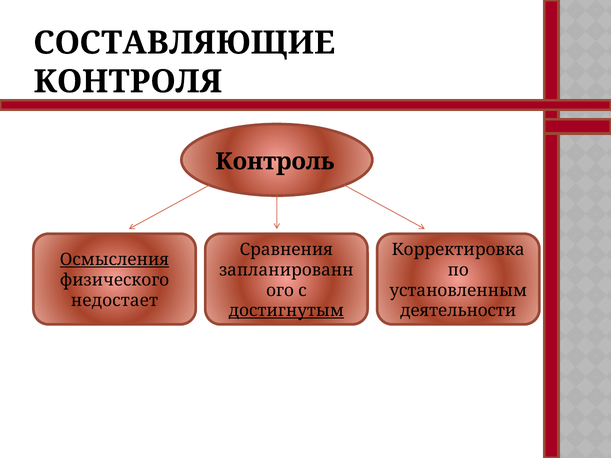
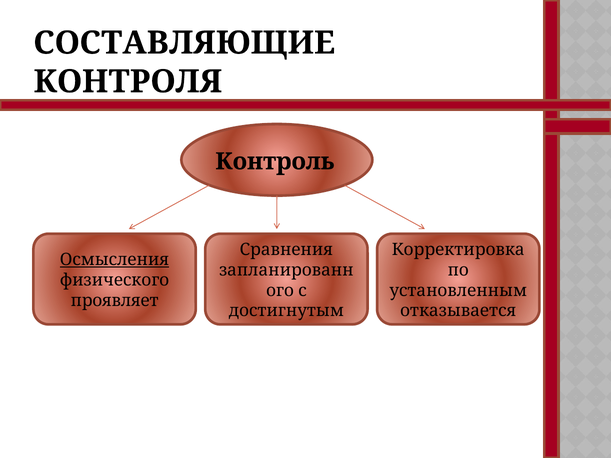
недостает: недостает -> проявляет (115, 301)
достигнутым underline: present -> none (286, 311)
деятельности: деятельности -> отказывается (458, 311)
